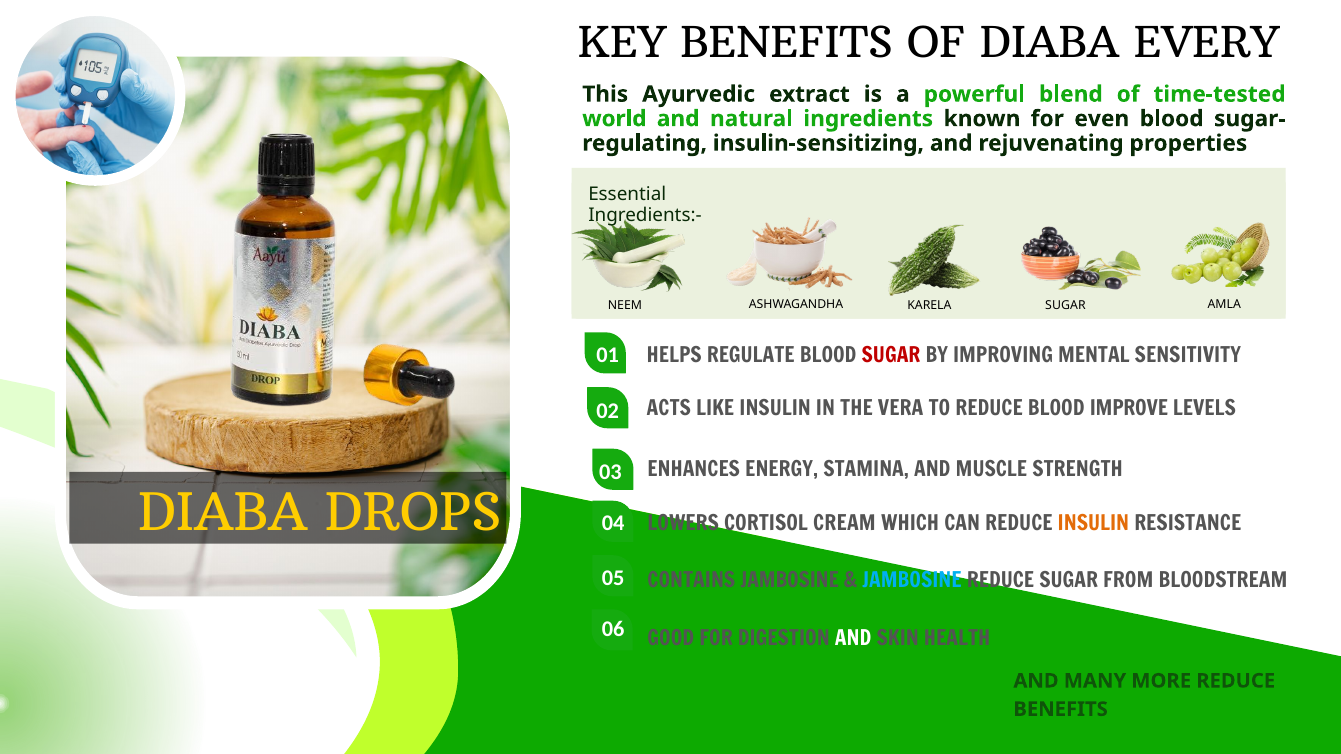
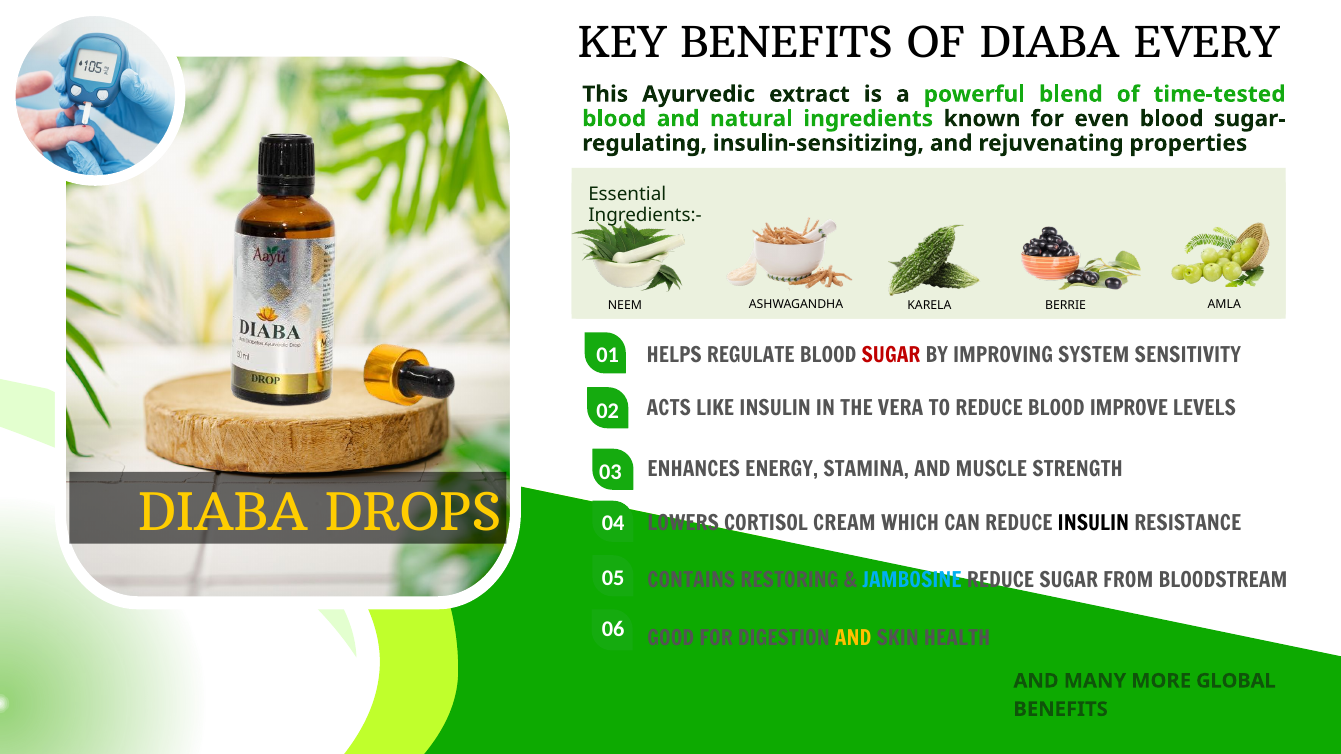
world: world -> blood (614, 119)
KARELA SUGAR: SUGAR -> BERRIE (1066, 306)
MENTAL: MENTAL -> SYSTEM (1094, 356)
INSULIN colour: orange -> black (1093, 524)
CONTAINS JAMBOSINE: JAMBOSINE -> RESTORING (790, 581)
AND colour: white -> yellow (853, 639)
MORE REDUCE: REDUCE -> GLOBAL (1236, 681)
